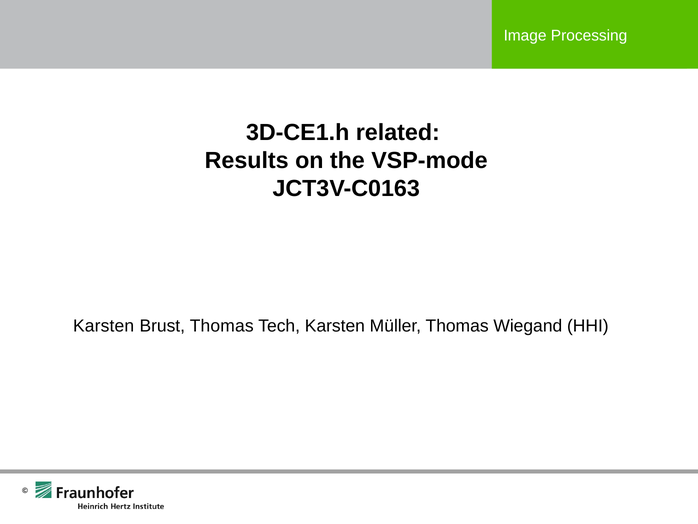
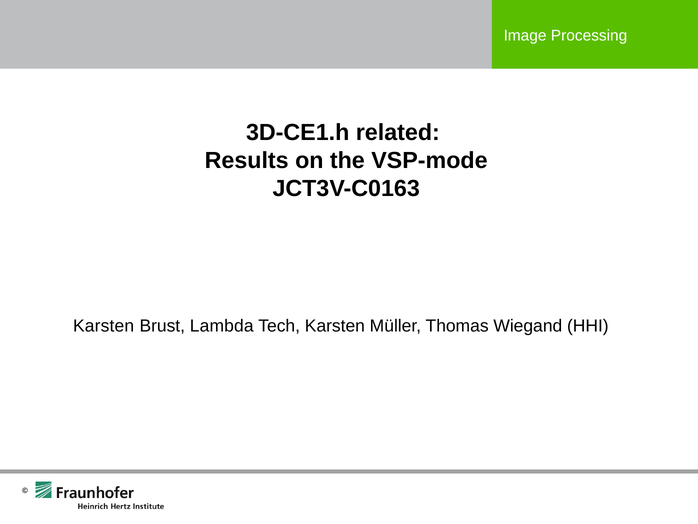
Brust Thomas: Thomas -> Lambda (222, 326)
